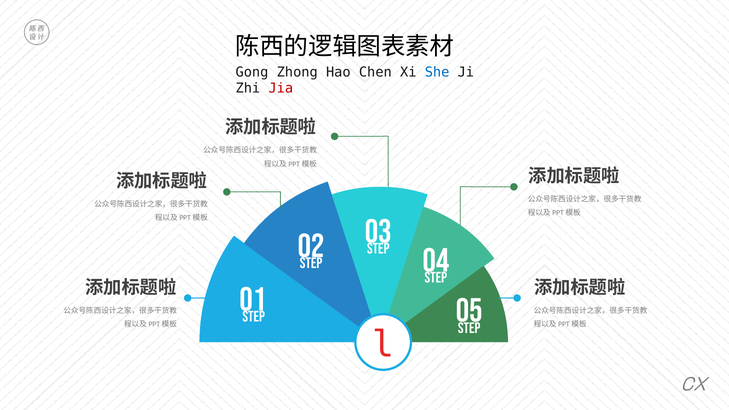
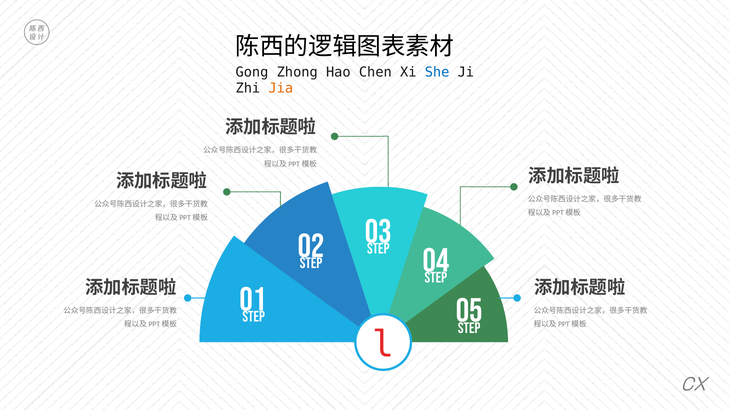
Jia colour: red -> orange (281, 88)
